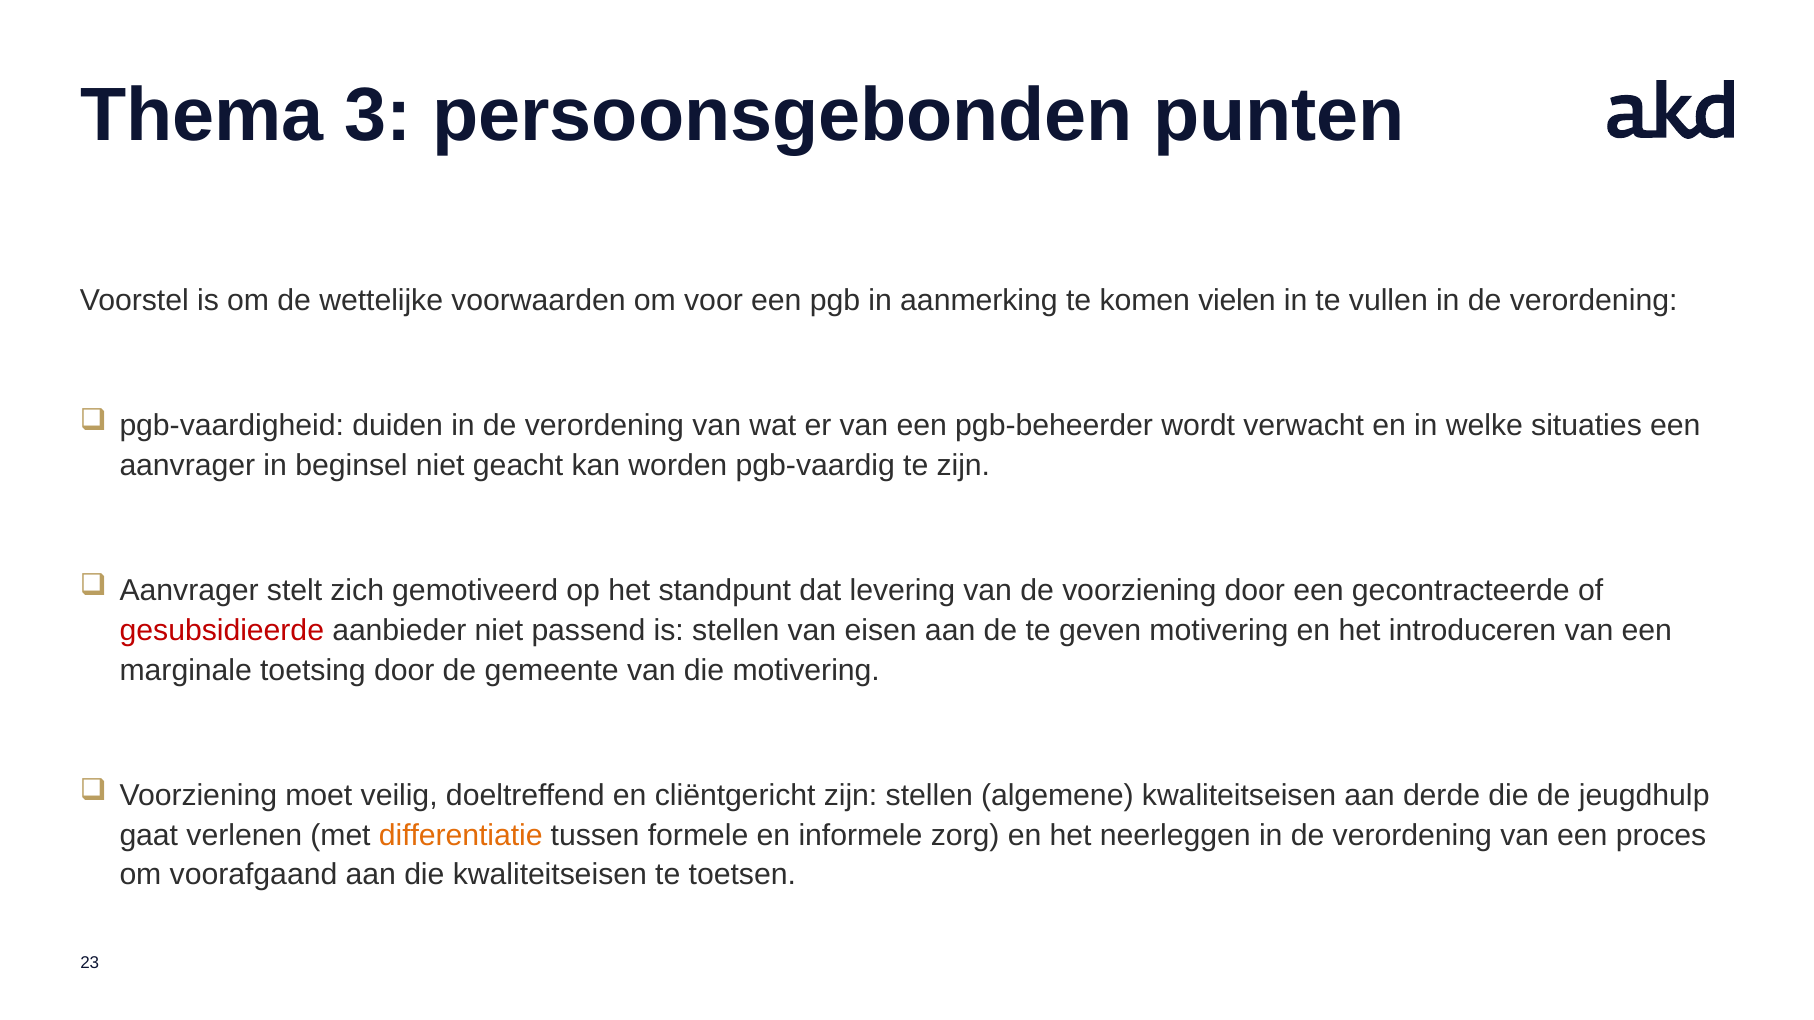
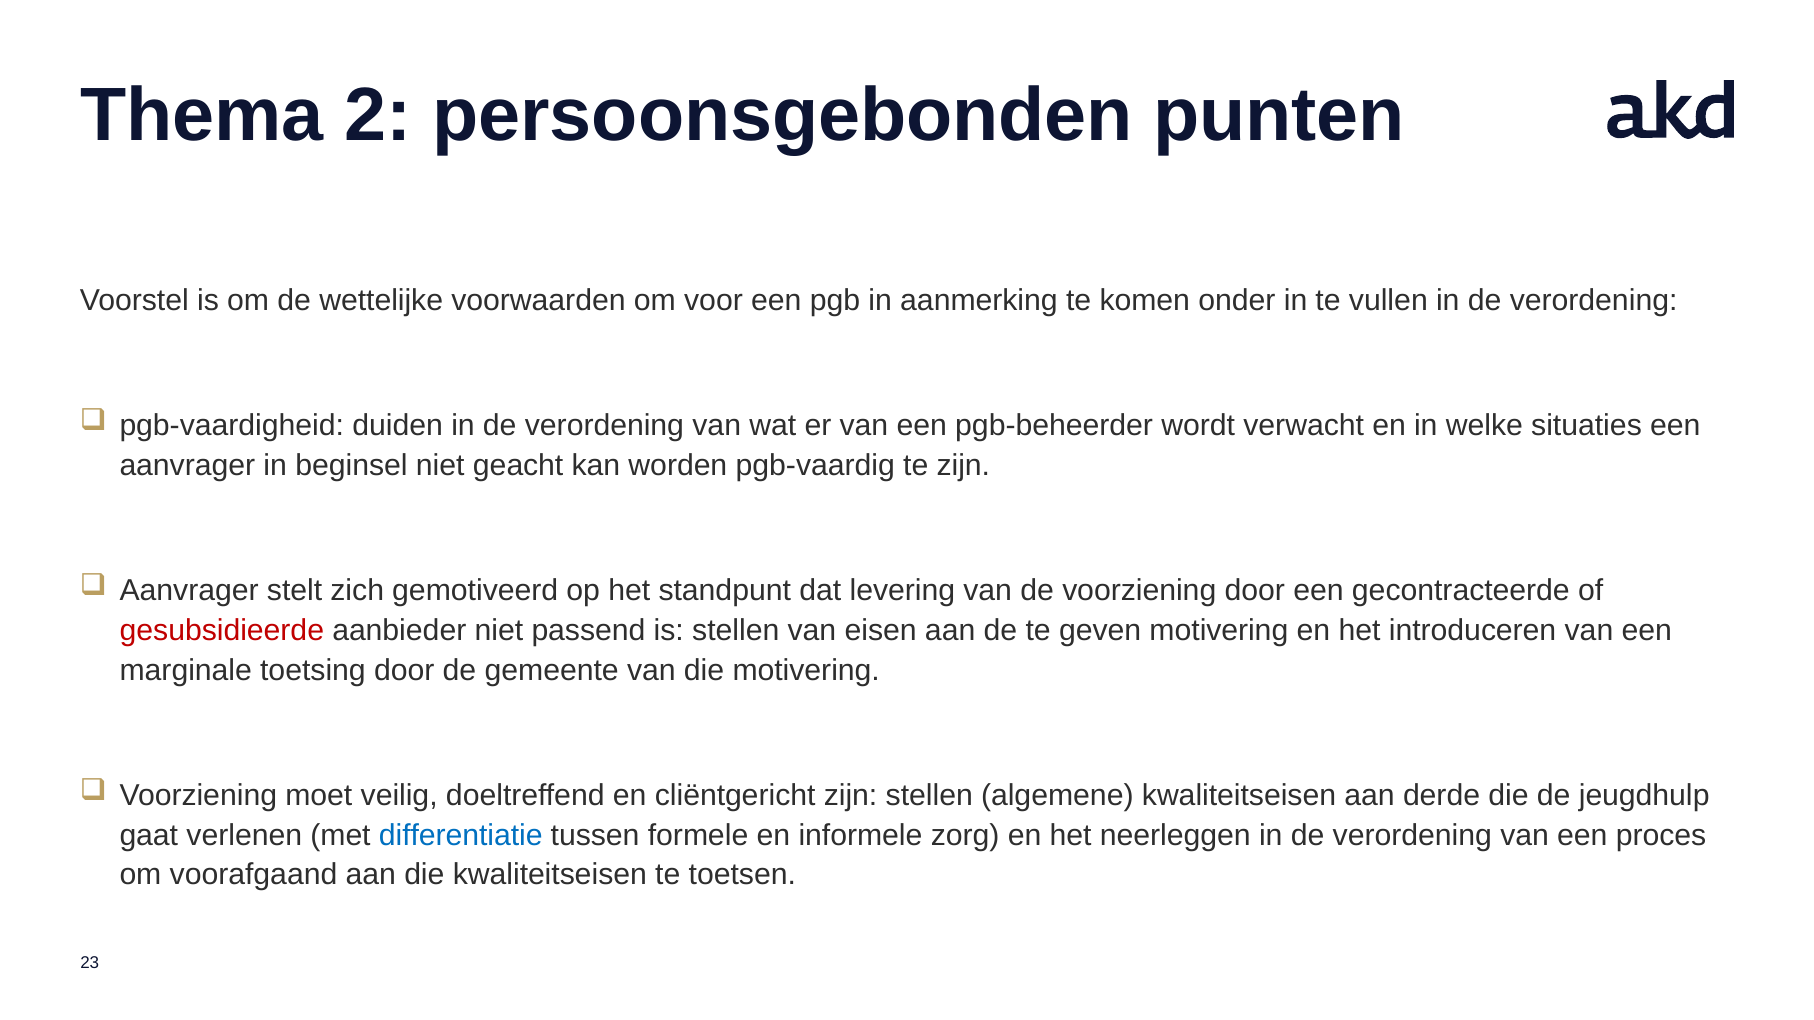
3: 3 -> 2 (378, 116)
vielen: vielen -> onder (1237, 301)
differentiatie colour: orange -> blue (461, 835)
